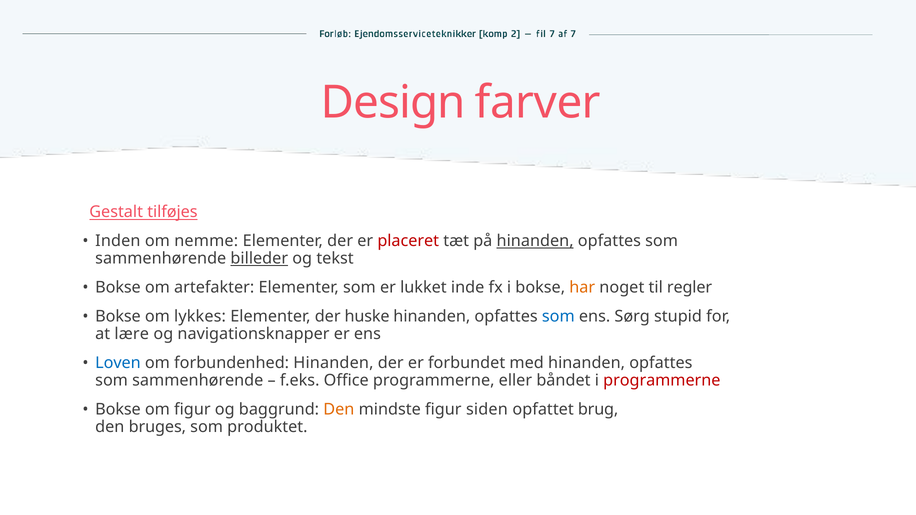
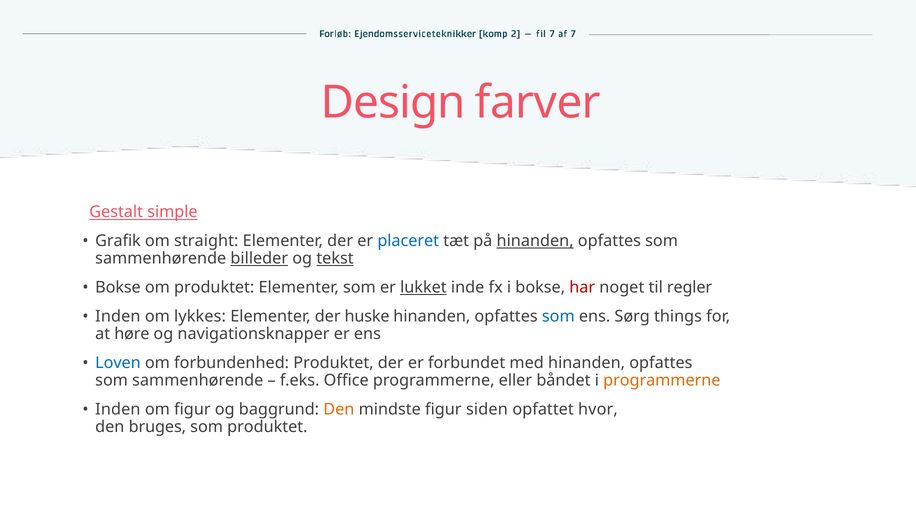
tilføjes: tilføjes -> simple (172, 212)
Inden: Inden -> Grafik (118, 241)
nemme: nemme -> straight (206, 241)
placeret colour: red -> blue (408, 241)
tekst underline: none -> present (335, 259)
om artefakter: artefakter -> produktet (214, 288)
lukket underline: none -> present (423, 288)
har colour: orange -> red (582, 288)
Bokse: Bokse -> Inden (118, 317)
stupid: stupid -> things (678, 317)
lære: lære -> høre (132, 334)
forbundenhed Hinanden: Hinanden -> Produktet (333, 363)
programmerne colour: red -> orange (662, 381)
Bokse: Bokse -> Inden (118, 410)
brug: brug -> hvor (598, 410)
